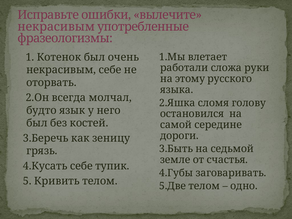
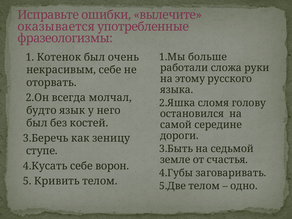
некрасивым: некрасивым -> оказывается (56, 27)
влетает: влетает -> больше (207, 57)
грязь: грязь -> ступе (42, 151)
тупик: тупик -> ворон (112, 166)
